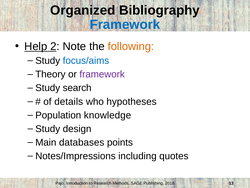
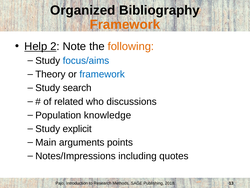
Framework colour: blue -> orange (125, 24)
framework colour: purple -> blue (102, 74)
details: details -> related (69, 101)
hypotheses: hypotheses -> discussions (132, 101)
design: design -> explicit (77, 129)
databases: databases -> arguments (82, 142)
